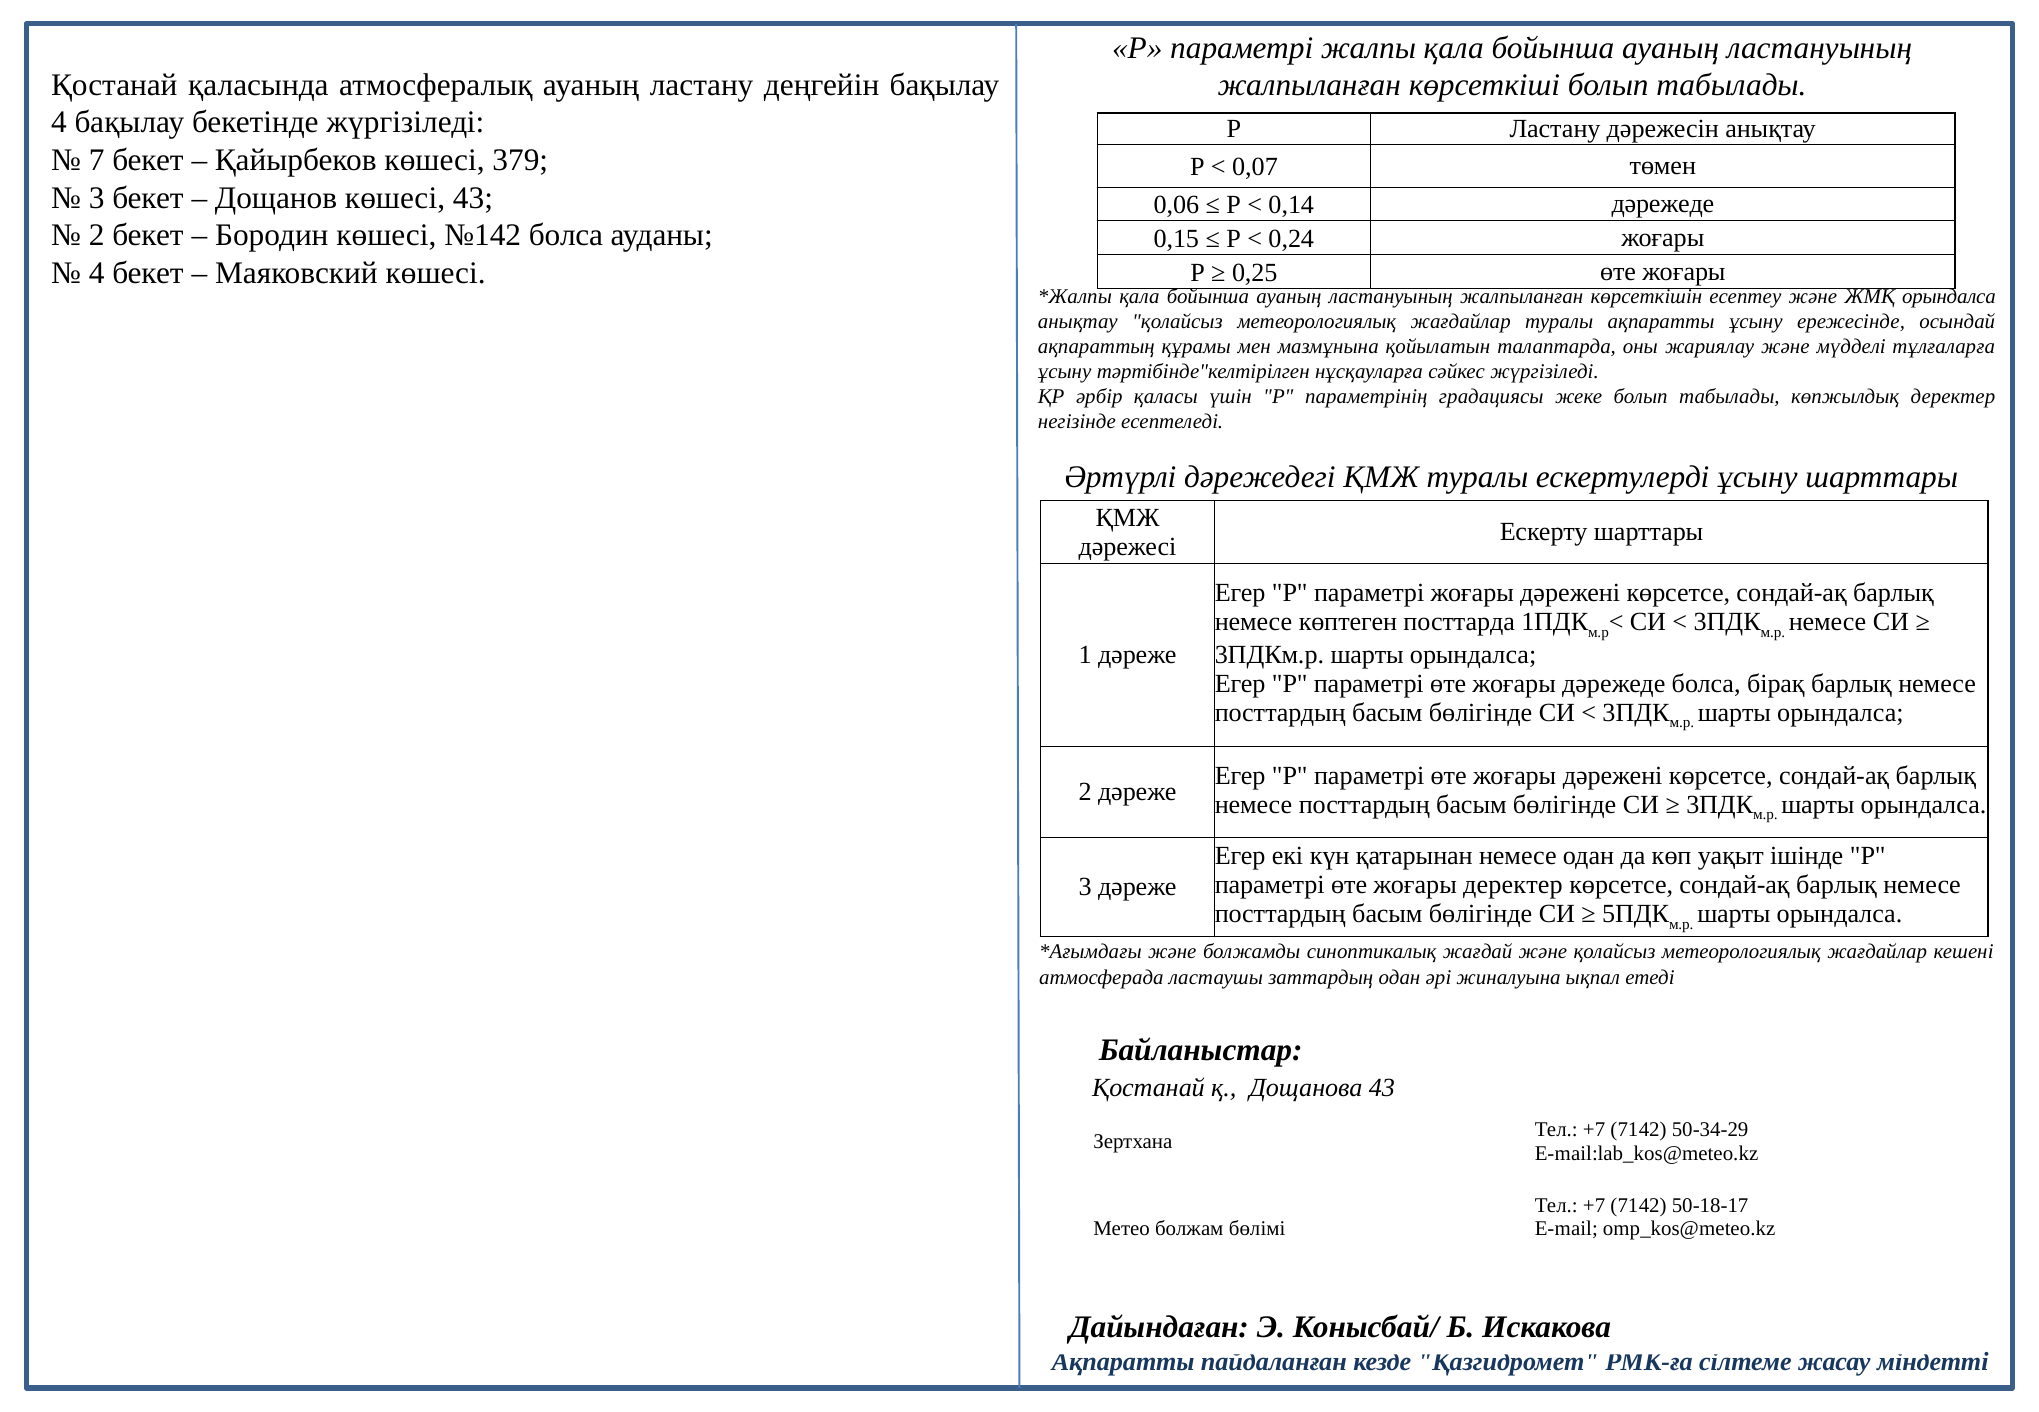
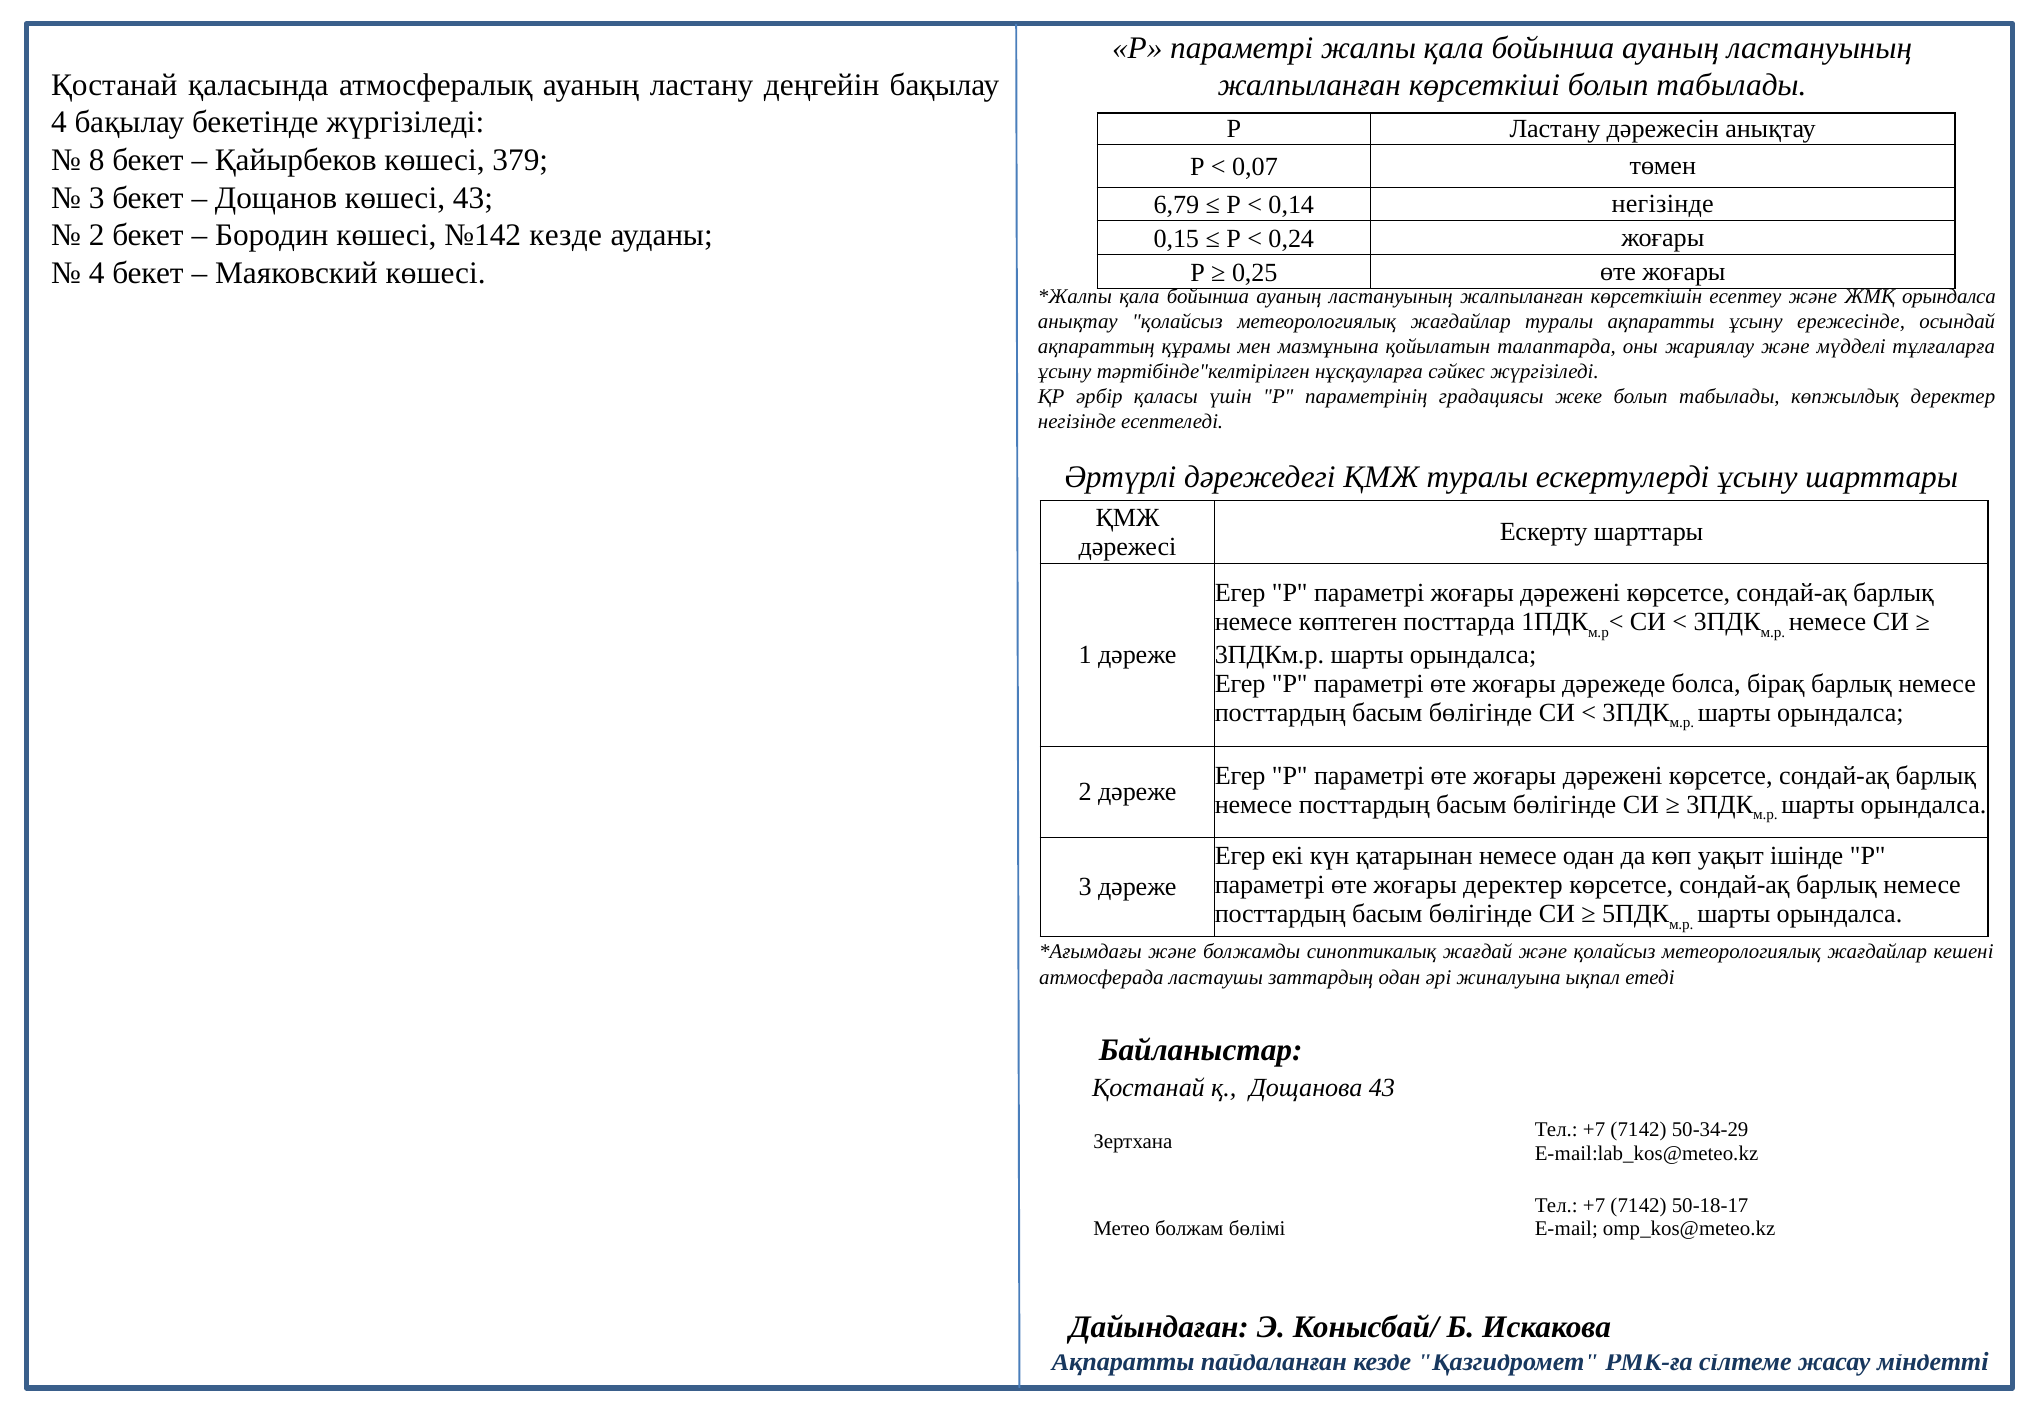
7: 7 -> 8 (97, 160)
0,06: 0,06 -> 6,79 (1176, 205)
0,14 дәрежеде: дәрежеде -> негізінде (1663, 204)
№142 болса: болса -> кезде (566, 235)
